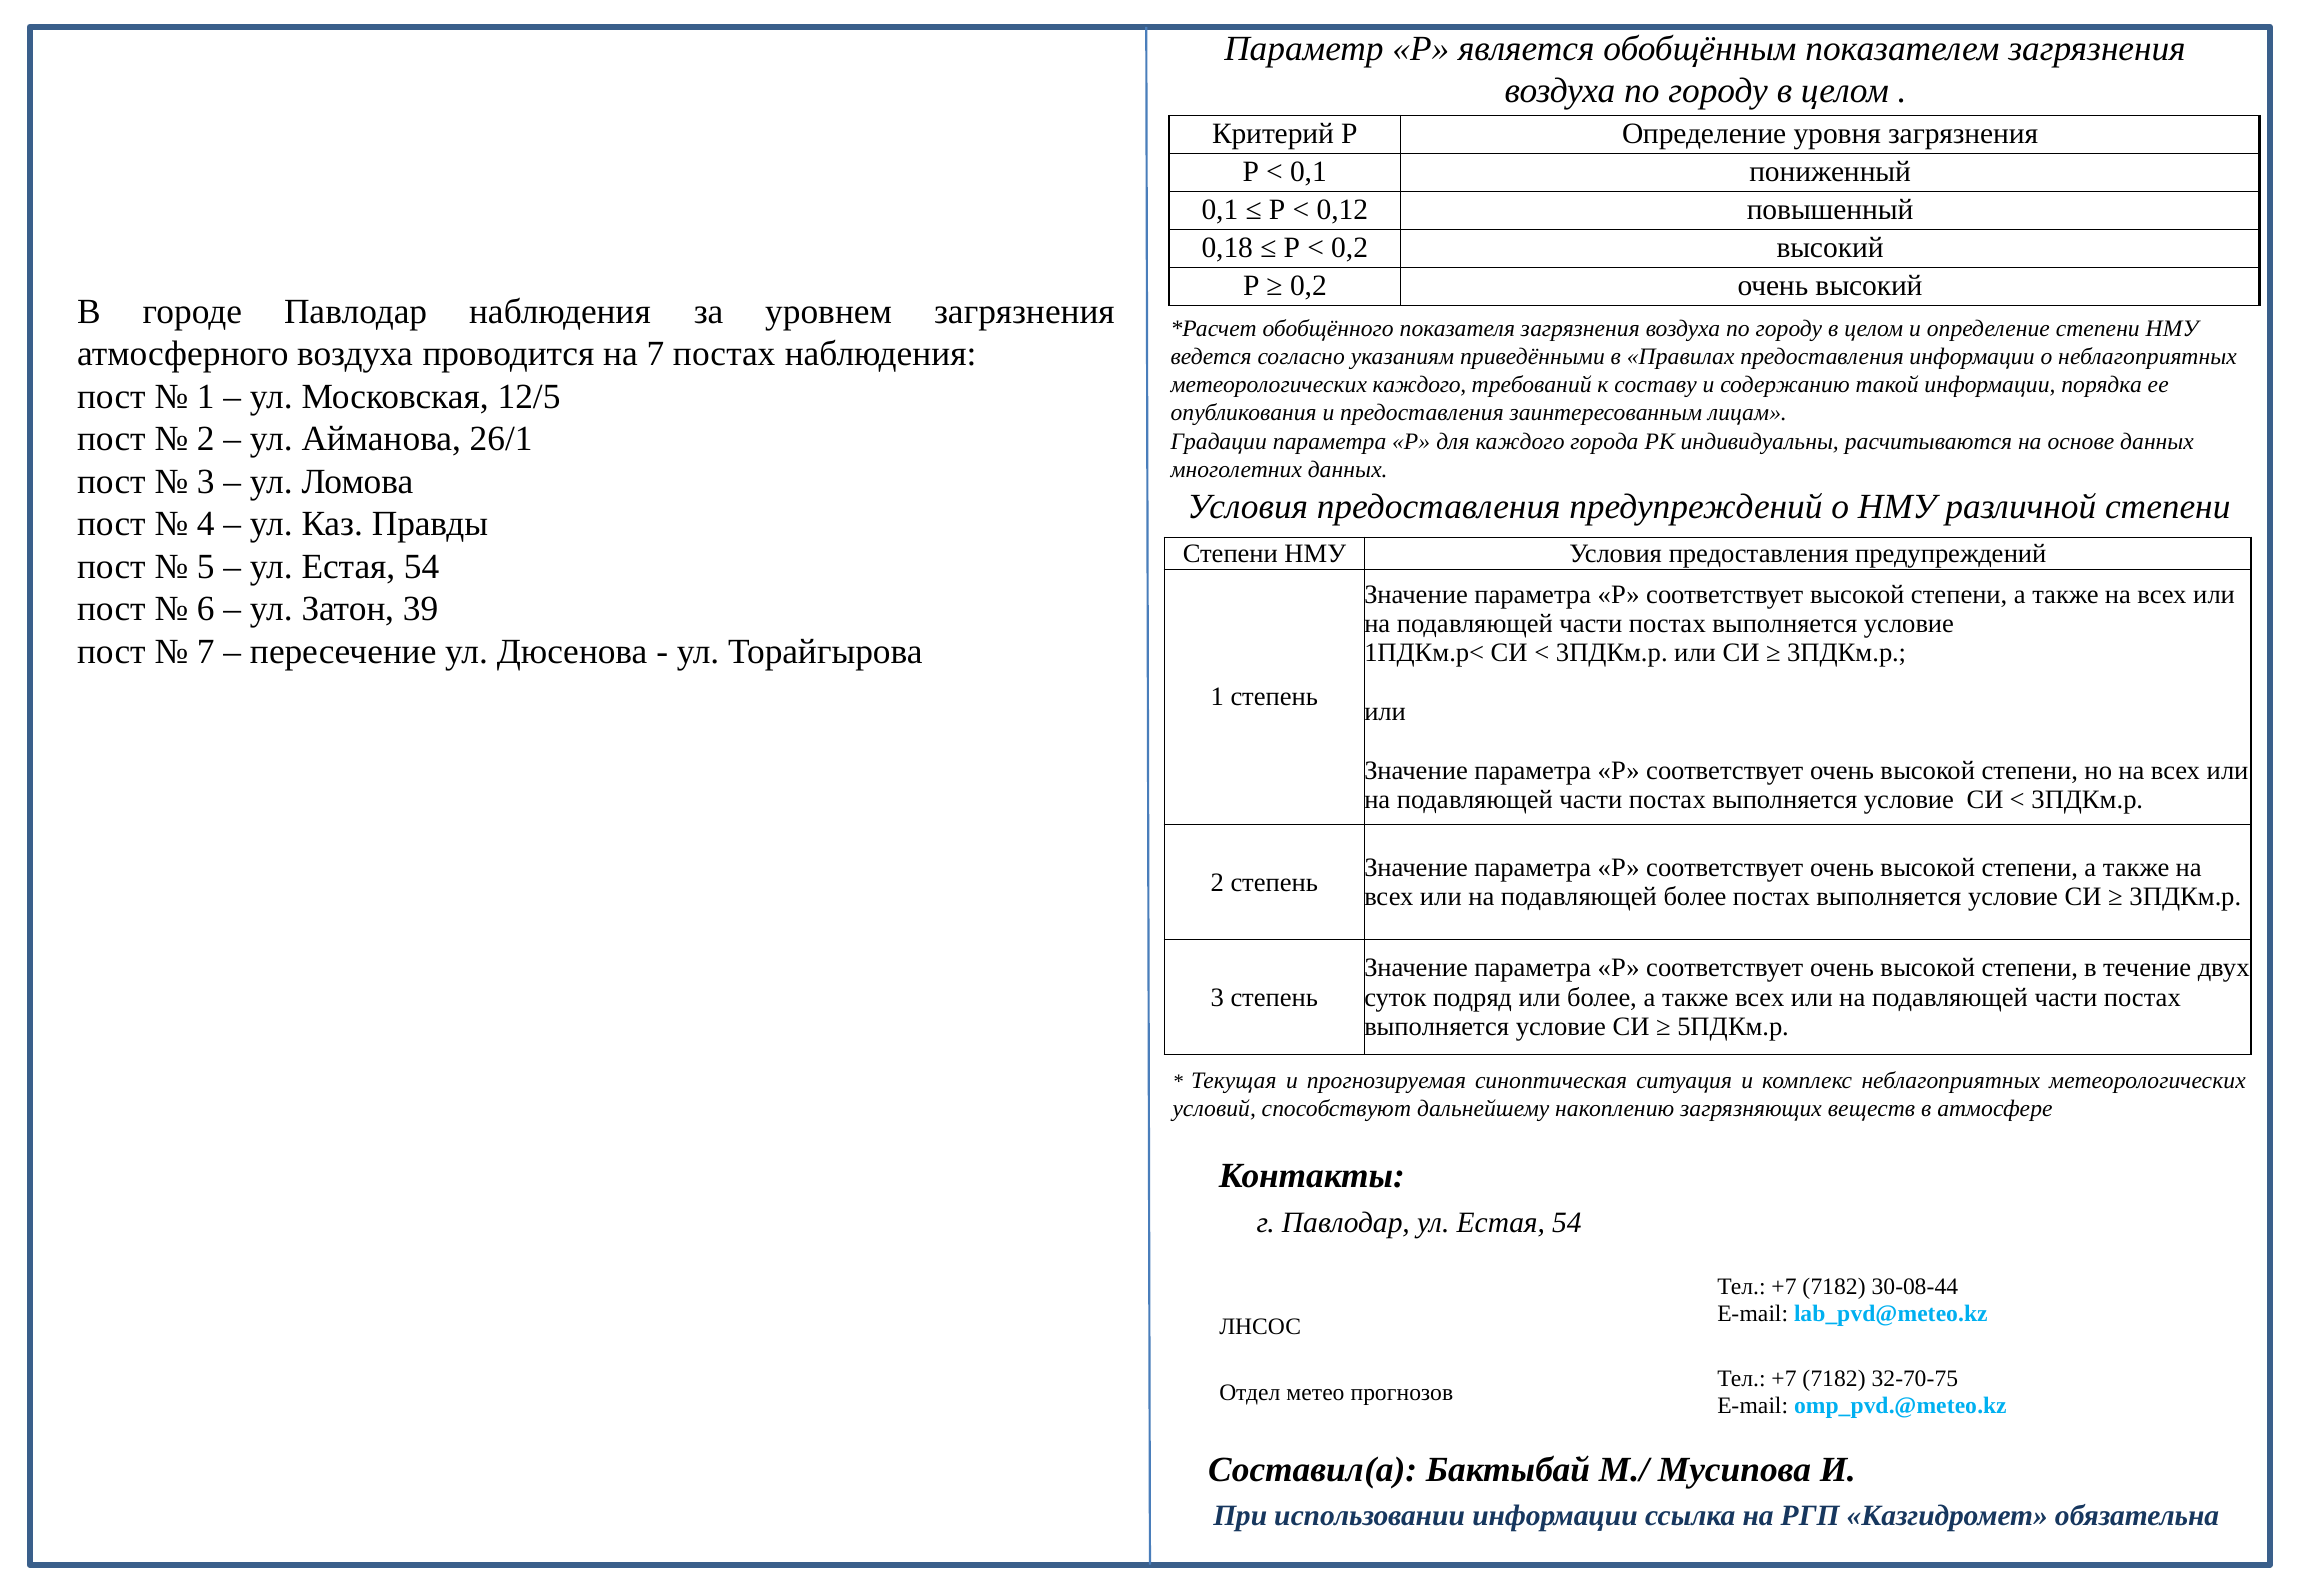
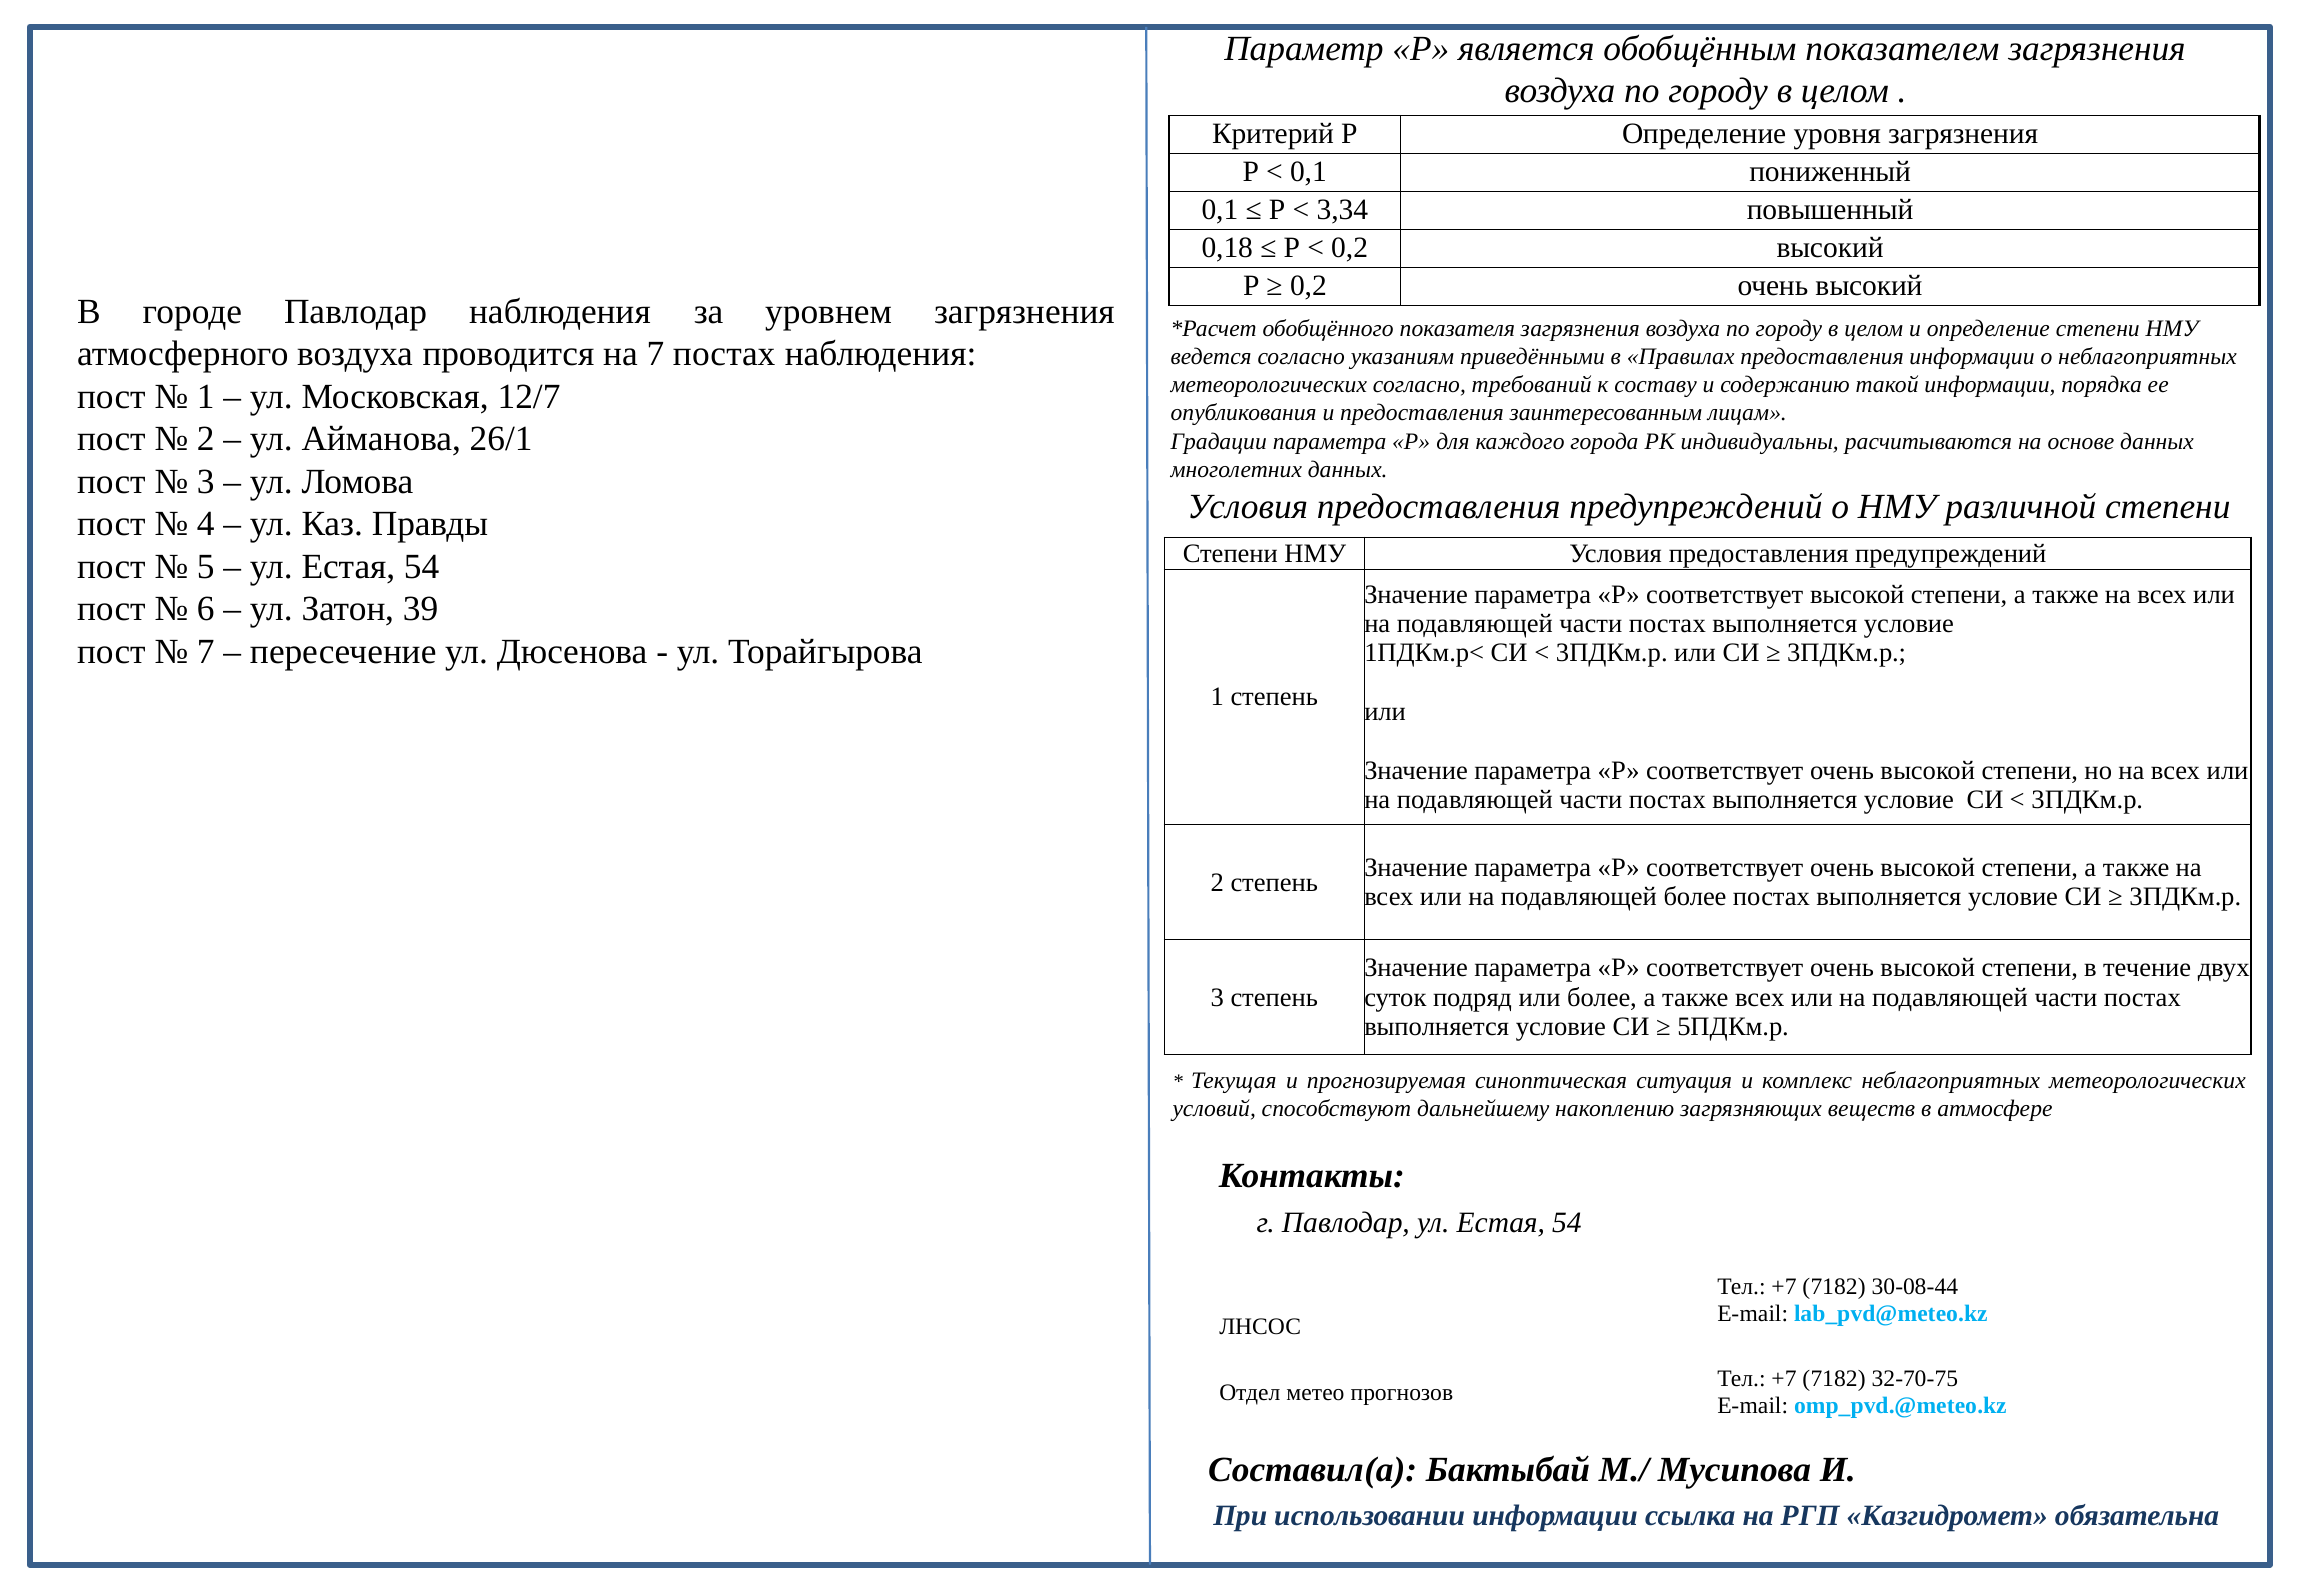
0,12: 0,12 -> 3,34 (1342, 210)
метеорологических каждого: каждого -> согласно (1419, 385)
12/5: 12/5 -> 12/7 (529, 397)
